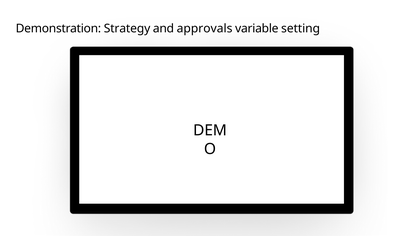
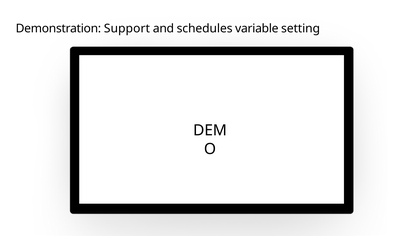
Strategy: Strategy -> Support (127, 29)
approvals: approvals -> schedules (205, 29)
